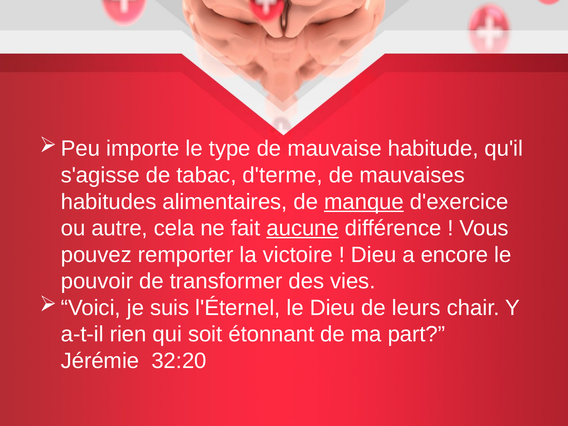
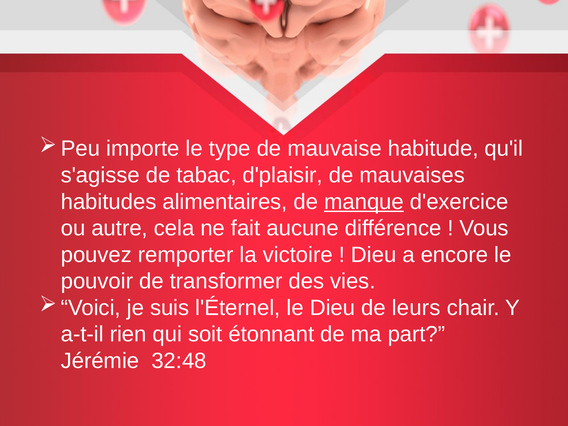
d'terme: d'terme -> d'plaisir (283, 175)
aucune underline: present -> none (303, 228)
32:20: 32:20 -> 32:48 (179, 361)
